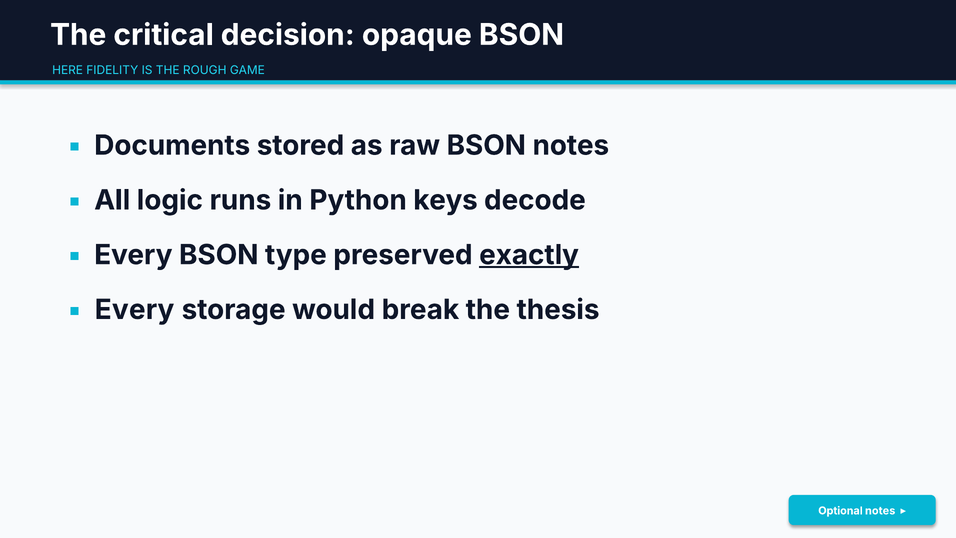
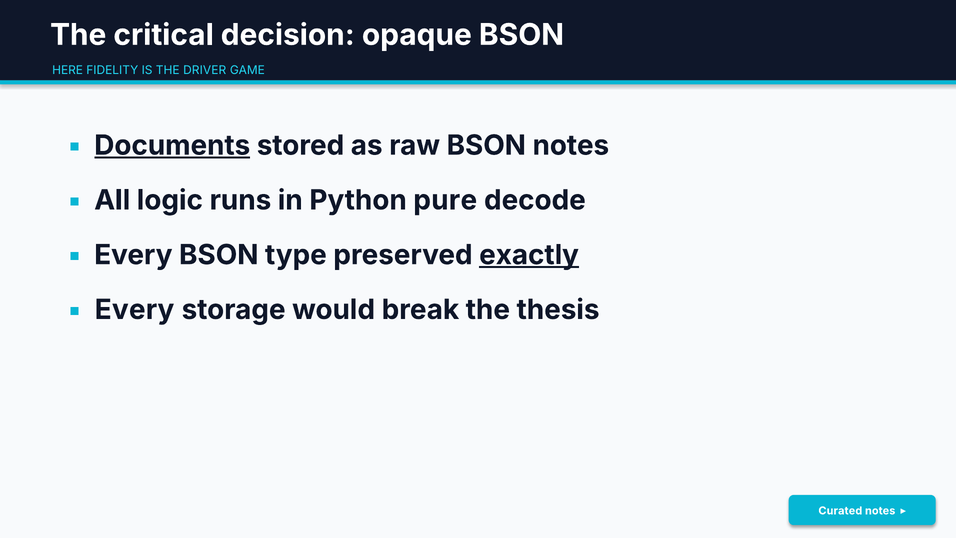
ROUGH: ROUGH -> DRIVER (205, 70)
Documents underline: none -> present (172, 145)
keys: keys -> pure (445, 200)
Optional: Optional -> Curated (840, 511)
